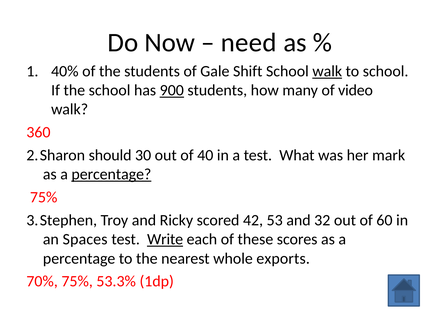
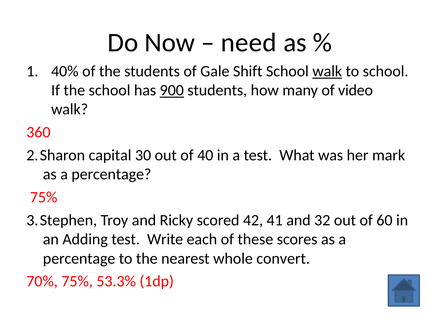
should: should -> capital (110, 155)
percentage underline: present -> none (111, 174)
53: 53 -> 41 (275, 220)
Spaces: Spaces -> Adding (85, 239)
Write underline: present -> none (165, 239)
exports: exports -> convert (283, 258)
